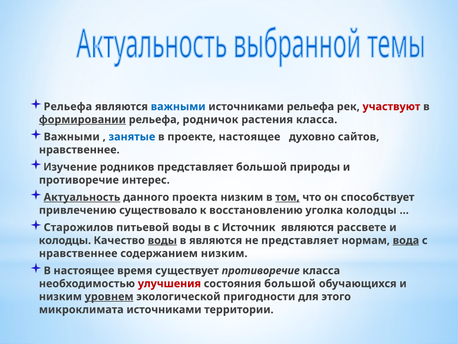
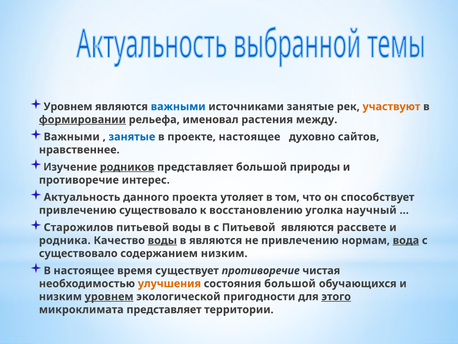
Рельефа: Рельефа -> Уровнем (68, 106)
источниками рельефа: рельефа -> занятые (310, 106)
участвуют colour: red -> orange (391, 106)
родничок: родничок -> именовал (211, 119)
растения класса: класса -> между (317, 119)
родников underline: none -> present (127, 167)
Актуальность underline: present -> none (82, 197)
проекта низким: низким -> утоляет (242, 197)
том underline: present -> none (287, 197)
уголка колодцы: колодцы -> научный (371, 210)
с Источник: Источник -> Питьевой (249, 227)
колодцы: колодцы -> родника (65, 240)
не представляет: представляет -> привлечению (300, 240)
нравственнее: нравственнее -> существовало (78, 253)
противоречие класса: класса -> чистая (321, 270)
улучшения colour: red -> orange (169, 283)
этого underline: none -> present (336, 296)
микроклимата источниками: источниками -> представляет (164, 309)
